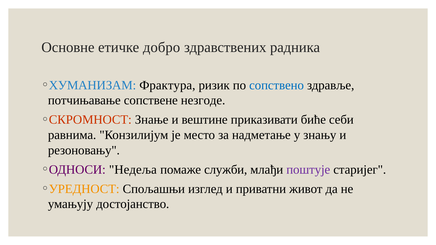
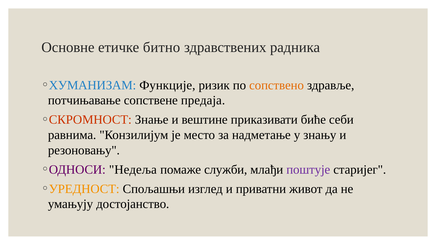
добро: добро -> битно (162, 47)
Фрактура: Фрактура -> Функције (167, 85)
сопствено colour: blue -> orange (277, 85)
незгоде: незгоде -> предаја (203, 101)
